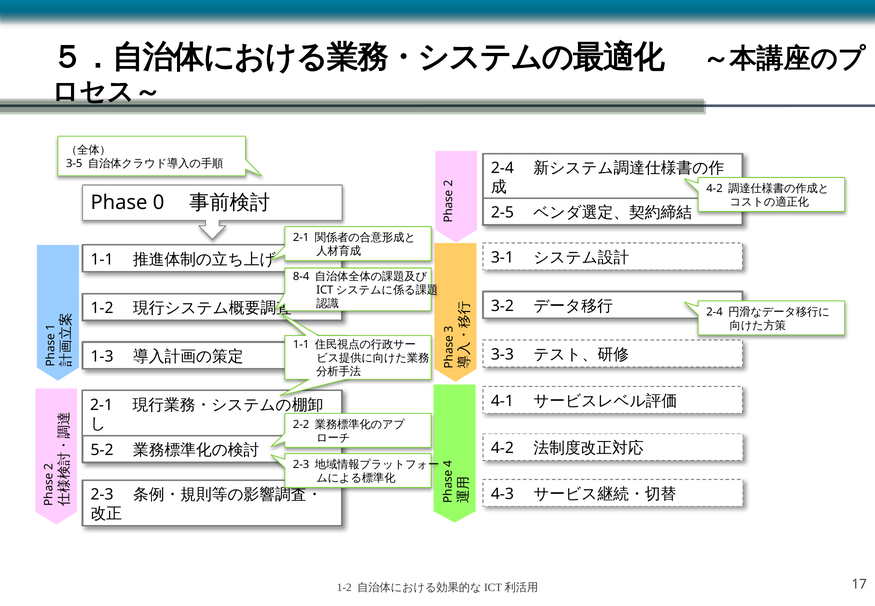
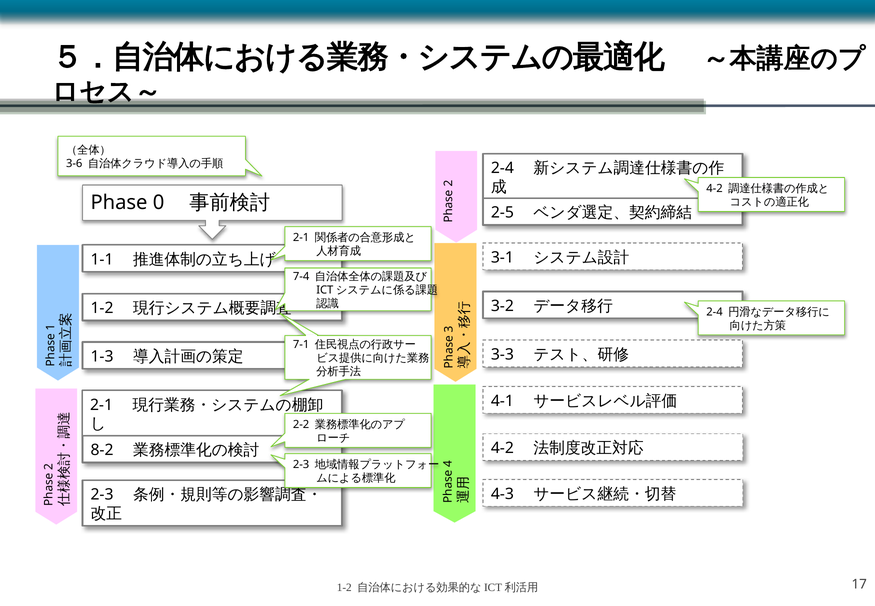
3-5: 3-5 -> 3-6 (74, 163)
8-4: 8-4 -> 7-4 (301, 277)
1-1: 1-1 -> 7-1 (301, 345)
5-2: 5-2 -> 8-2 (102, 450)
